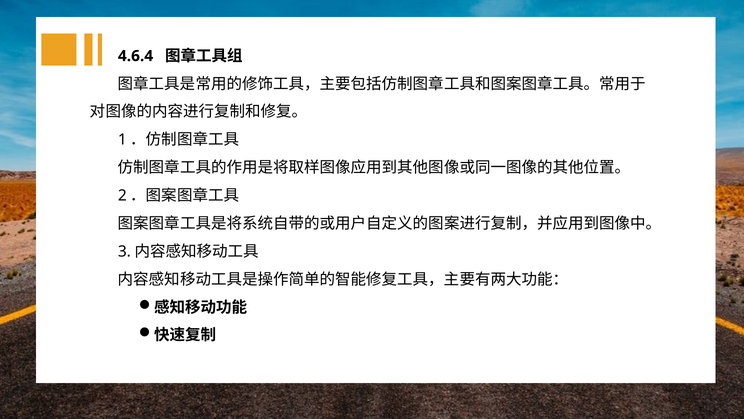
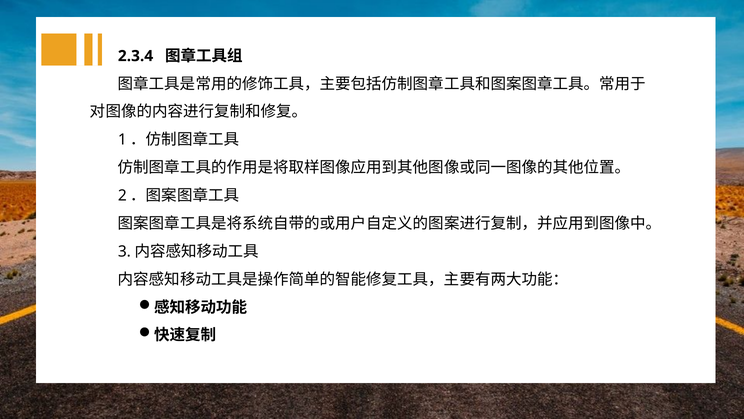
4.6.4: 4.6.4 -> 2.3.4 (136, 56)
